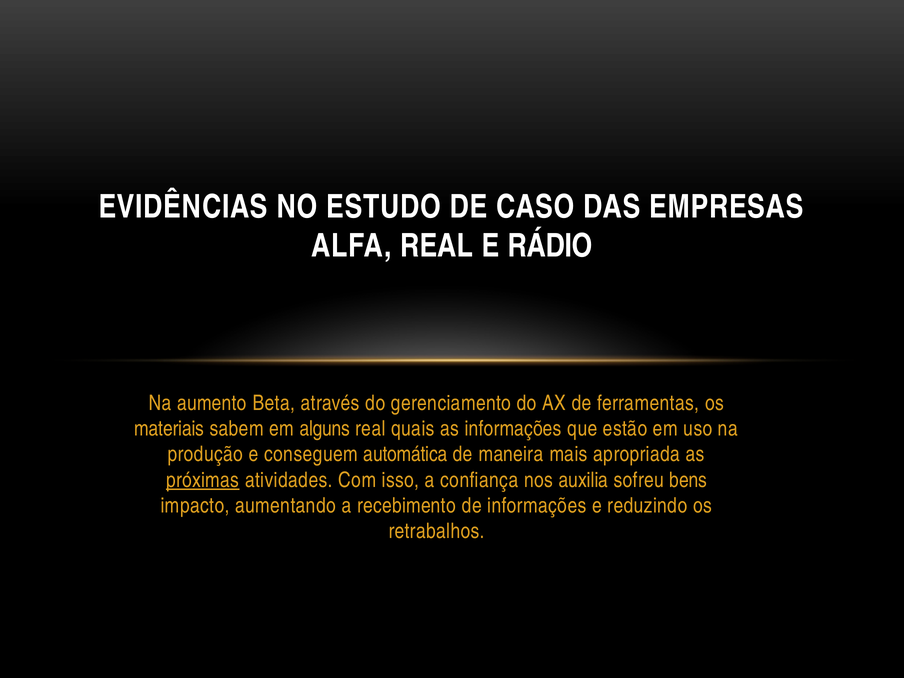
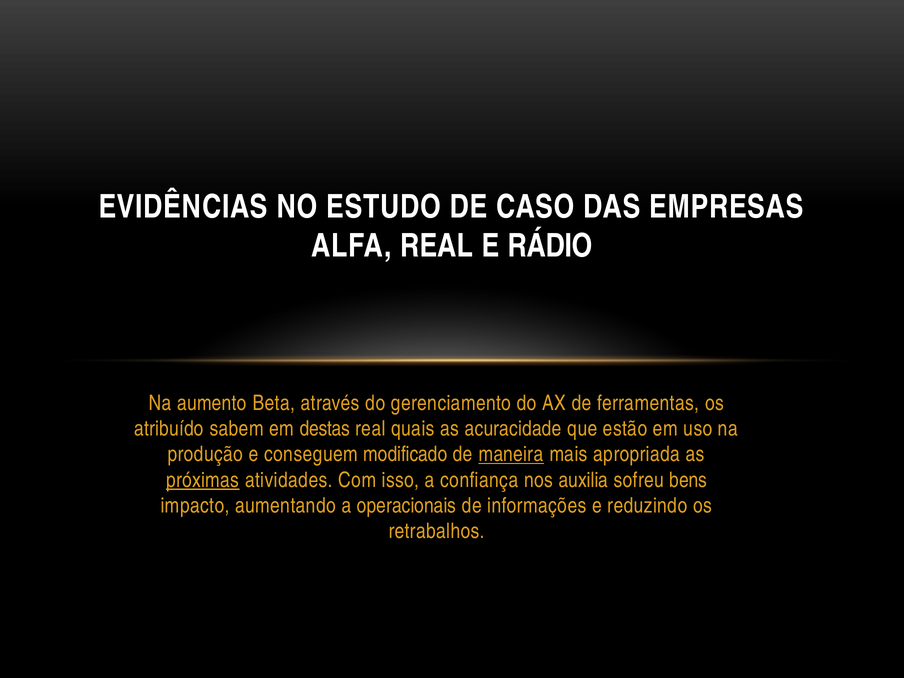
materiais: materiais -> atribuído (169, 429)
alguns: alguns -> destas (325, 429)
as informações: informações -> acuracidade (513, 429)
automática: automática -> modificado (405, 454)
maneira underline: none -> present (511, 454)
recebimento: recebimento -> operacionais (407, 506)
